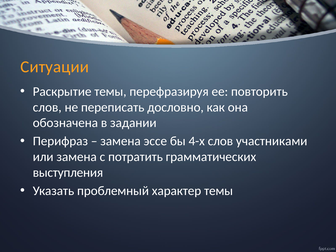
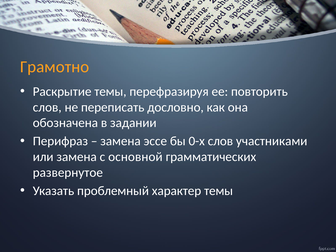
Ситуации: Ситуации -> Грамотно (55, 67)
4-х: 4-х -> 0-х (197, 141)
потратить: потратить -> основной (135, 157)
выступления: выступления -> развернутое (68, 172)
